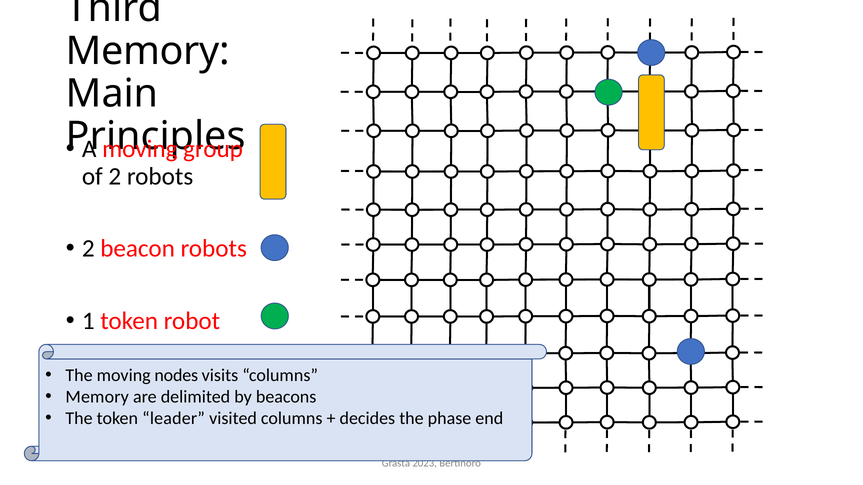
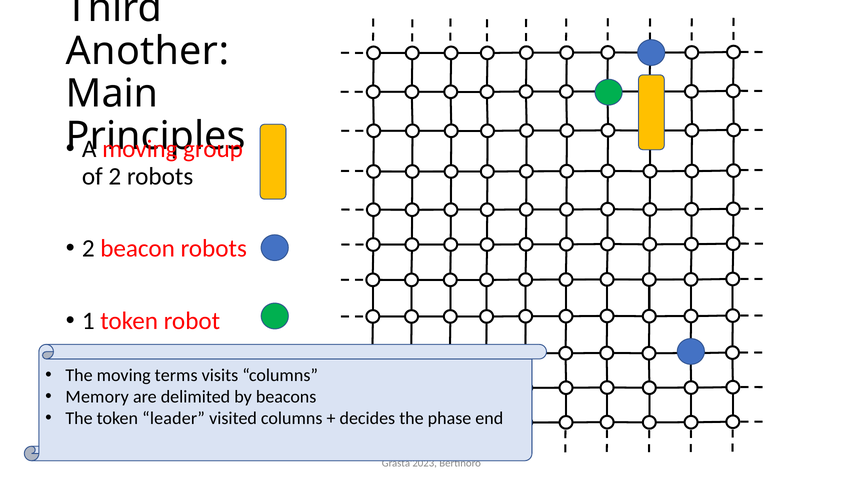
Memory: Memory -> Another (147, 51)
nodes: nodes -> terms (176, 375)
